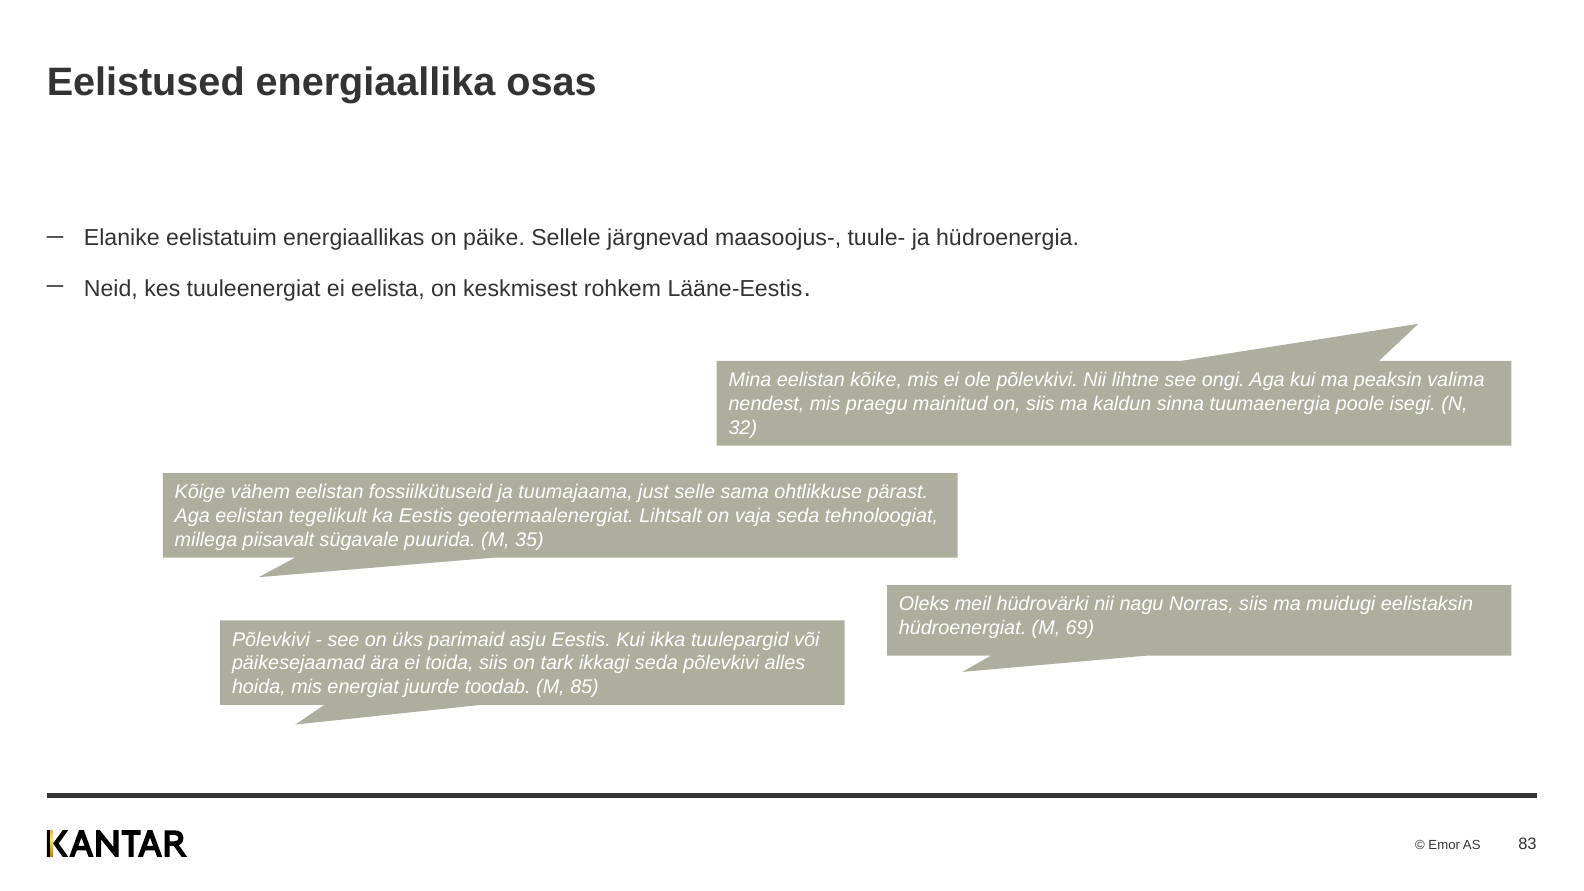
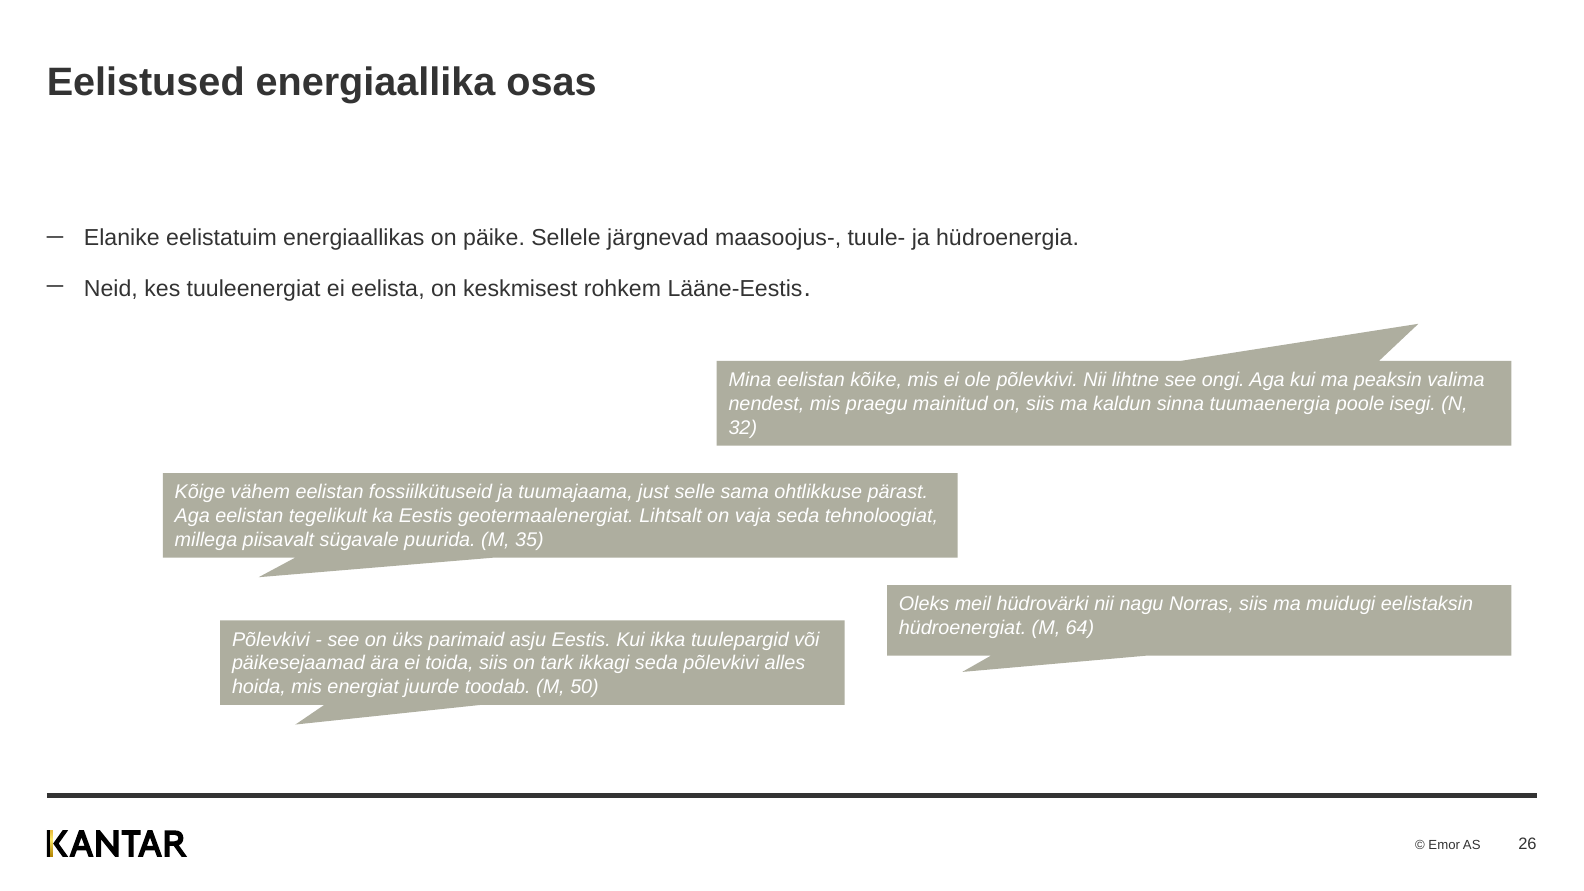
69: 69 -> 64 (1080, 628)
85: 85 -> 50 (585, 687)
83: 83 -> 26 (1528, 844)
